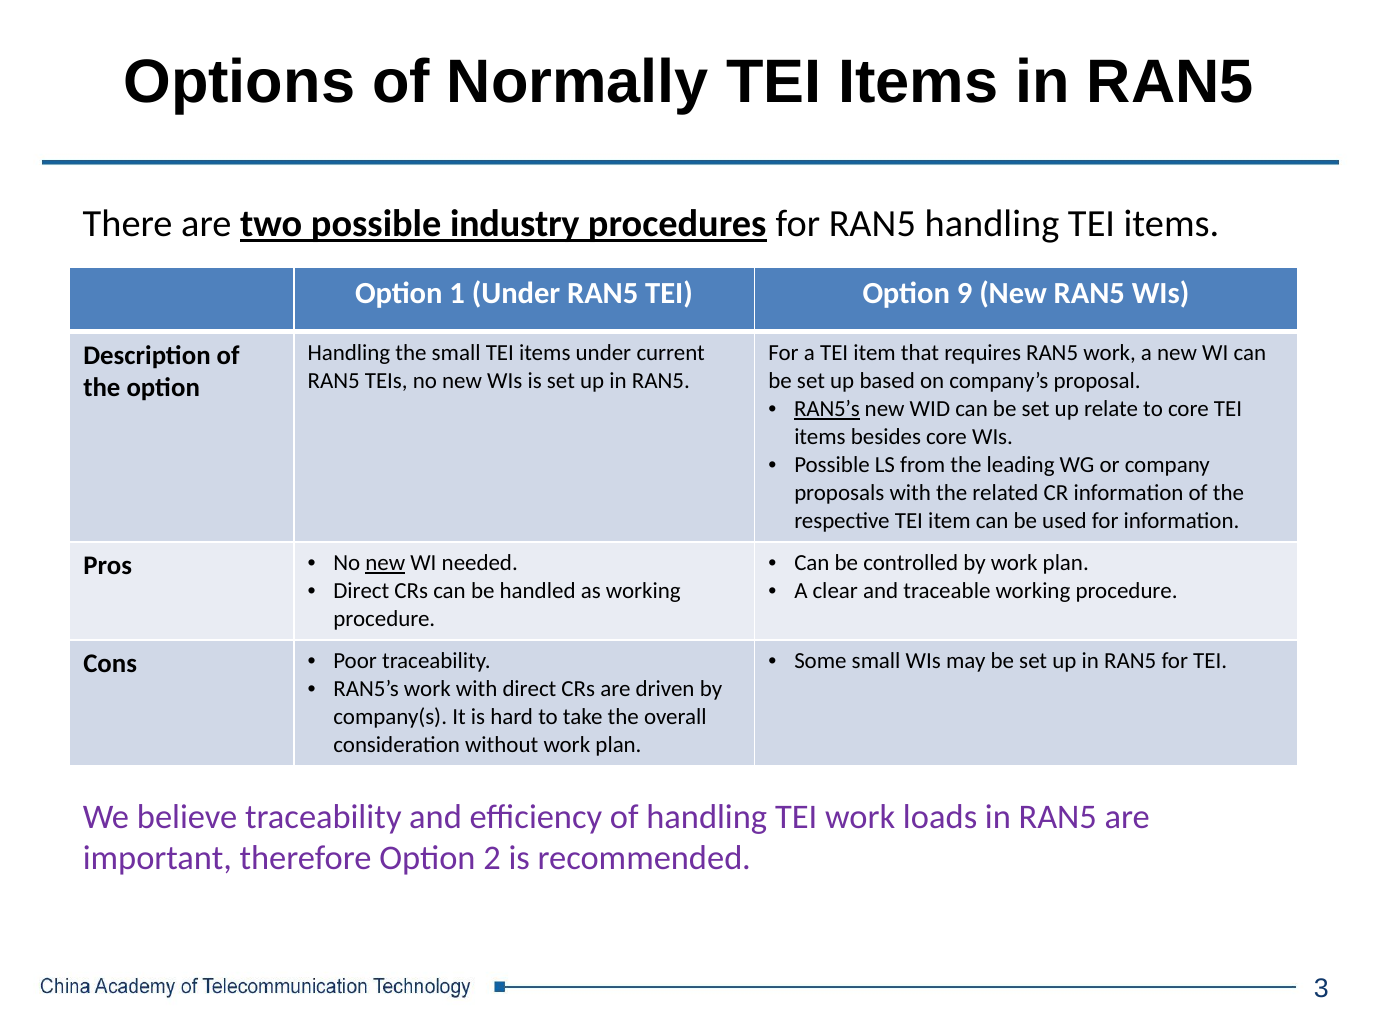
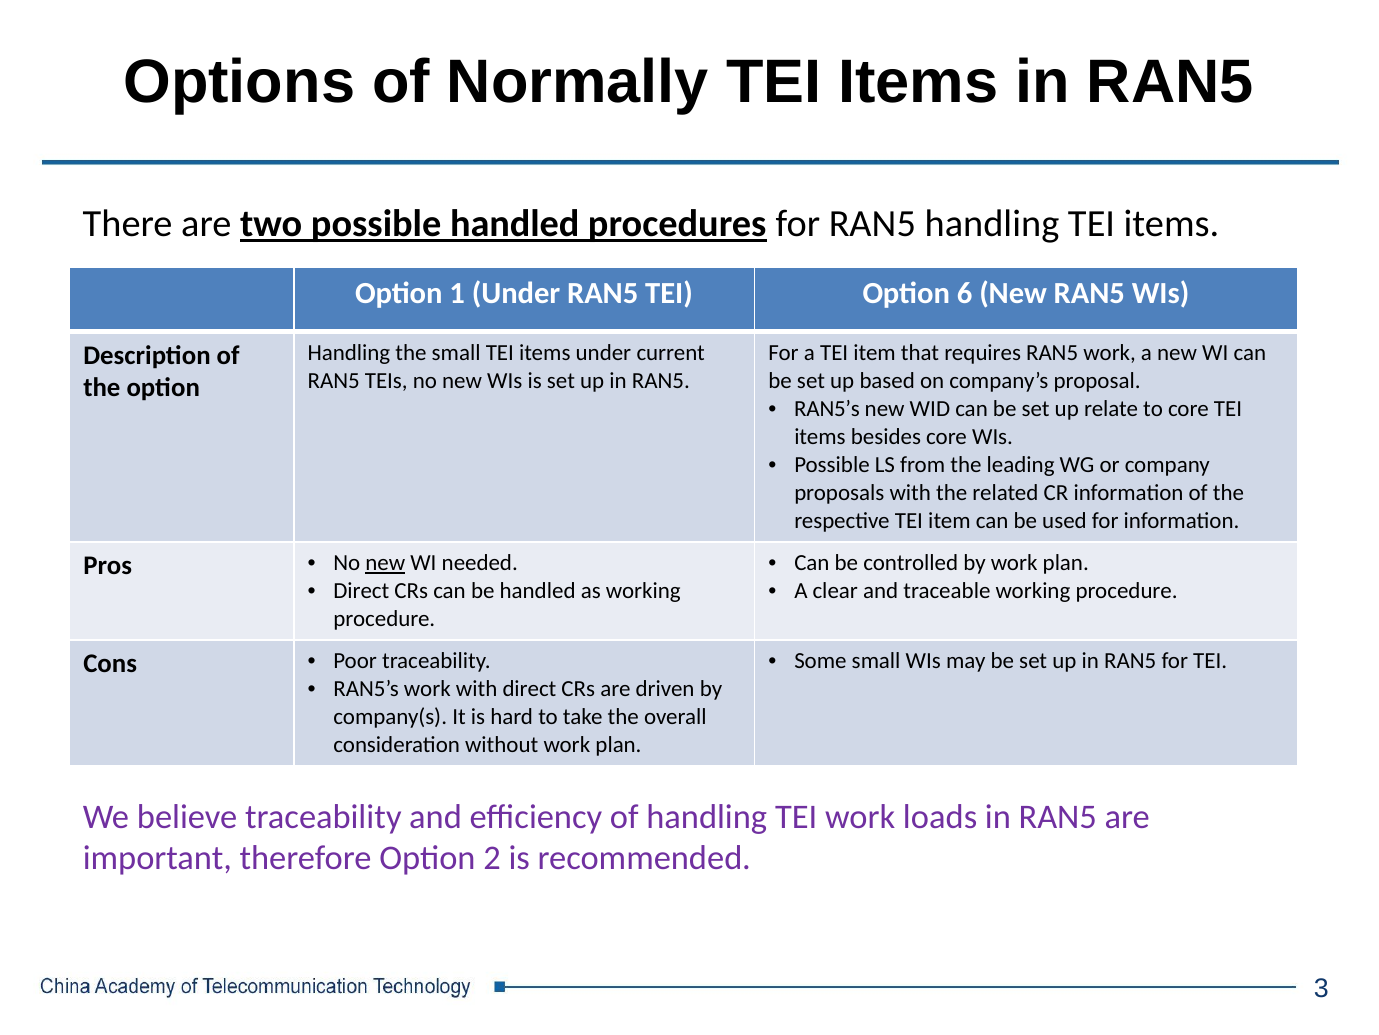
possible industry: industry -> handled (515, 224)
9: 9 -> 6 (965, 293)
RAN5’s underline: present -> none (827, 409)
